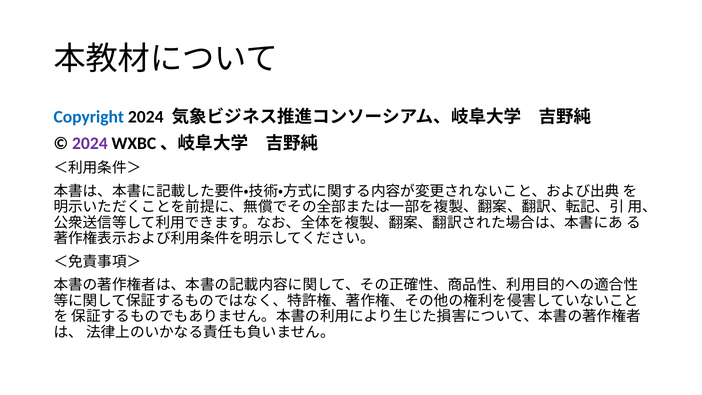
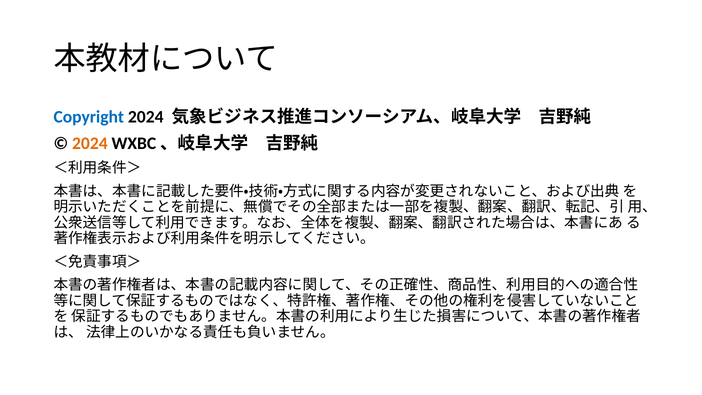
2024 colour: purple -> orange (90, 143)
